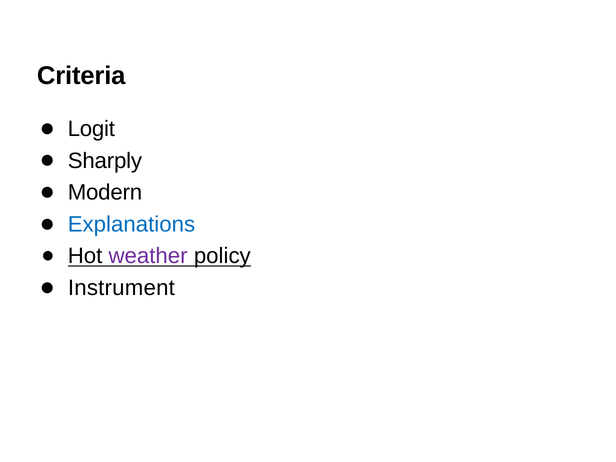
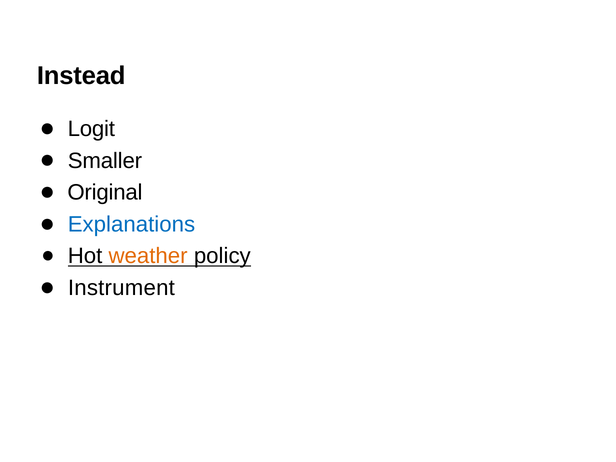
Criteria: Criteria -> Instead (81, 76)
Sharply: Sharply -> Smaller (105, 161)
Modern: Modern -> Original (105, 192)
weather colour: purple -> orange (148, 256)
